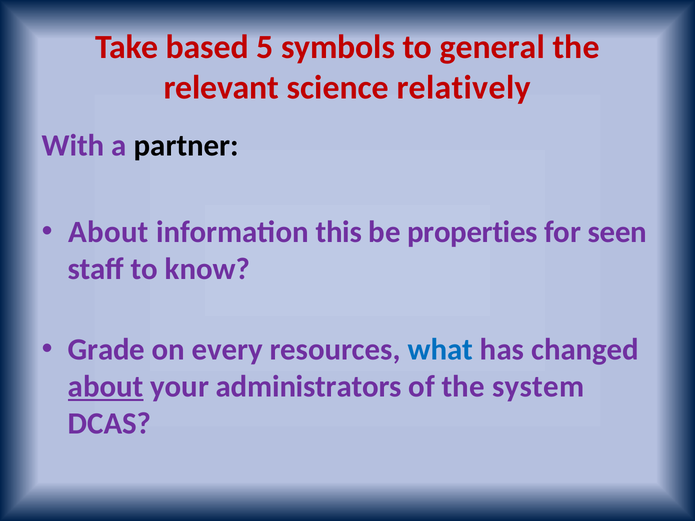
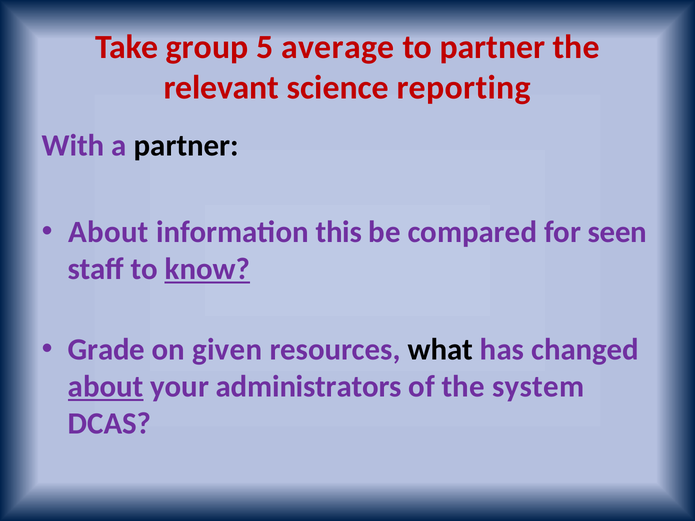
based: based -> group (207, 47)
symbols: symbols -> average (338, 47)
to general: general -> partner (492, 47)
relatively: relatively -> reporting (464, 88)
properties: properties -> compared (472, 232)
know underline: none -> present (207, 269)
every: every -> given (227, 350)
what colour: blue -> black (440, 350)
